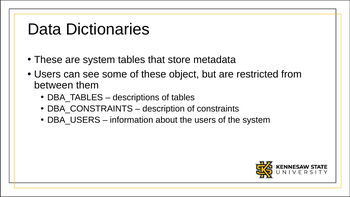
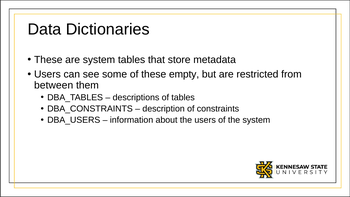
object: object -> empty (184, 74)
